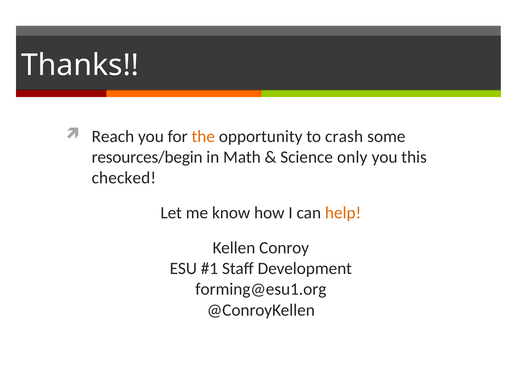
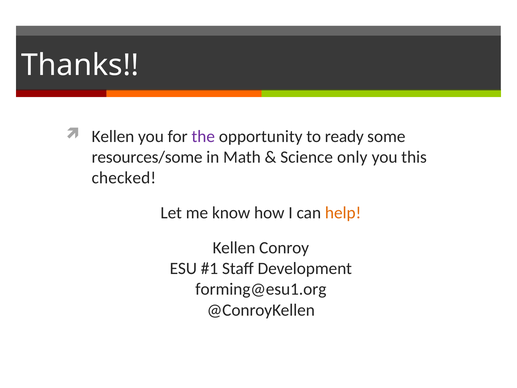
Reach: Reach -> Kellen (113, 136)
the colour: orange -> purple (203, 136)
crash: crash -> ready (344, 136)
resources/begin: resources/begin -> resources/some (147, 157)
